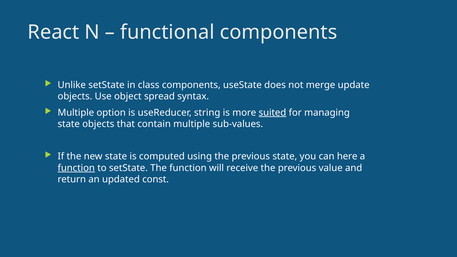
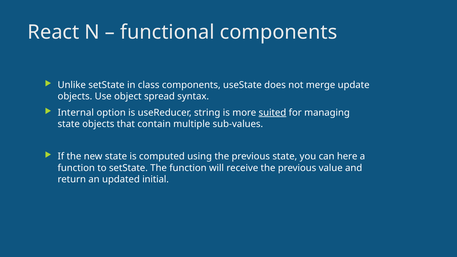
Multiple: Multiple -> Internal (76, 113)
function underline: present -> none (76, 168)
const: const -> initial (156, 179)
